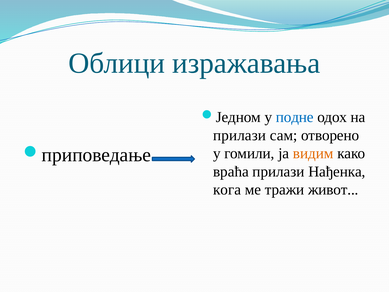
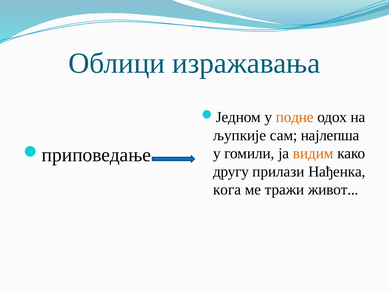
подне colour: blue -> orange (295, 117)
прилази: прилази -> љупкије (240, 135)
отворено: отворено -> најлепша (330, 135)
враћа: враћа -> другу (231, 171)
